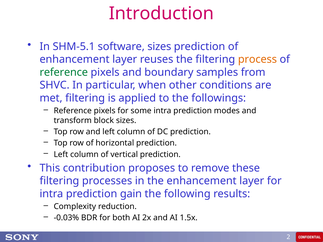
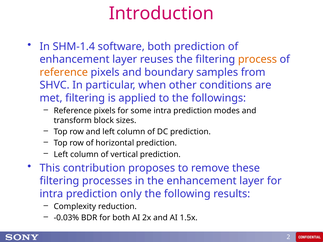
SHM-5.1: SHM-5.1 -> SHM-1.4 (74, 47)
software sizes: sizes -> both (159, 47)
reference colour: green -> orange (64, 72)
gain: gain -> only (131, 194)
